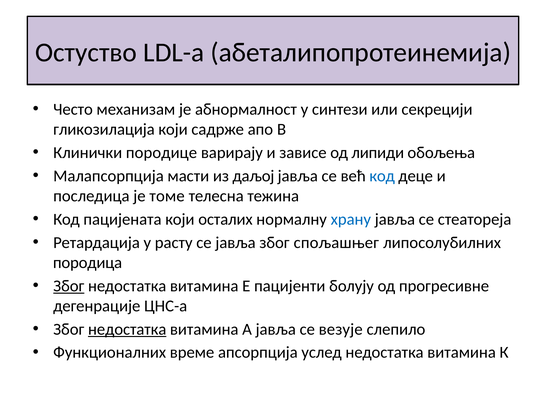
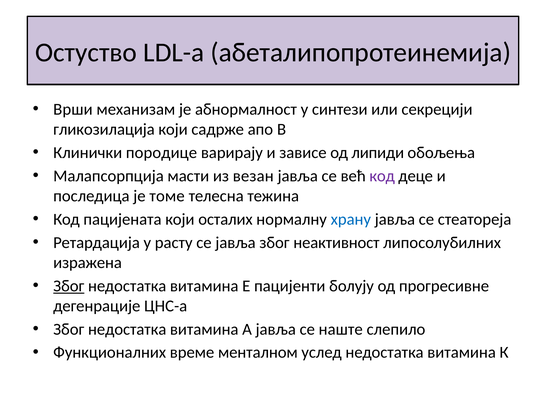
Често: Често -> Врши (73, 109)
даљој: даљој -> везан (253, 176)
код colour: blue -> purple (382, 176)
спољашњег: спољашњег -> неактивност (336, 243)
породица: породица -> изражена (88, 263)
недостатка underline: present -> none (127, 330)
везује: везује -> наште (341, 330)
апсорпција: апсорпција -> менталном (258, 353)
